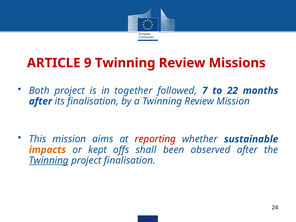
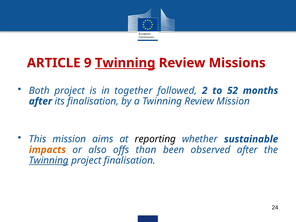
Twinning underline: none -> present (125, 63)
7: 7 -> 2 (205, 91)
22: 22 -> 52 (233, 91)
reporting colour: red -> black (155, 139)
kept: kept -> also (98, 150)
shall: shall -> than (146, 150)
